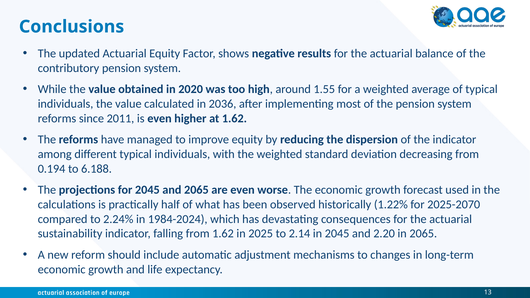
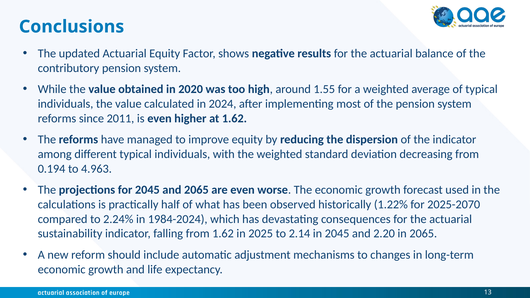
2036: 2036 -> 2024 (223, 104)
6.188: 6.188 -> 4.963 (96, 169)
